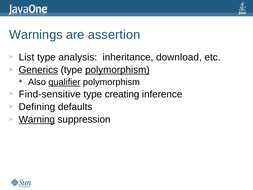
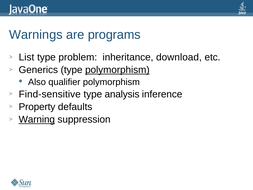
assertion: assertion -> programs (114, 35)
analysis: analysis -> problem (78, 57)
Generics underline: present -> none (38, 70)
qualifier underline: present -> none (64, 82)
creating: creating -> analysis (122, 94)
Defining: Defining -> Property (37, 107)
